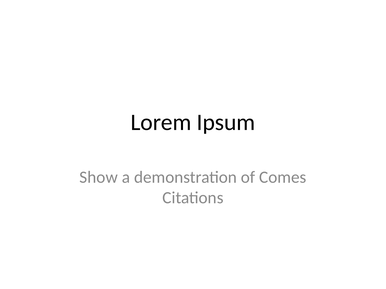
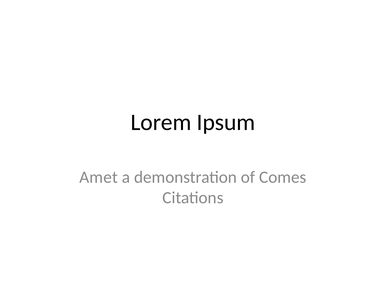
Show: Show -> Amet (99, 177)
